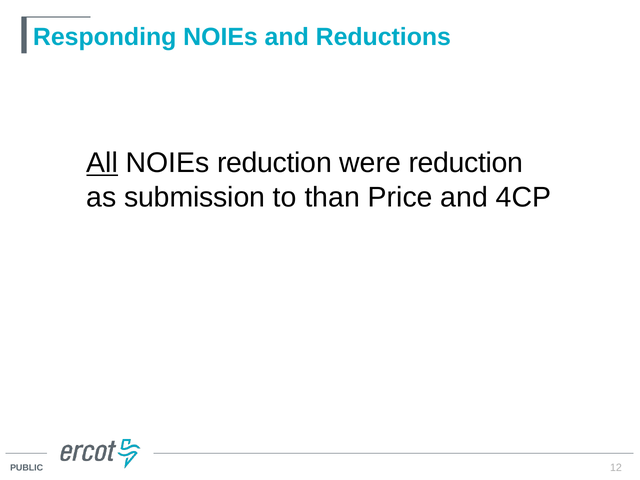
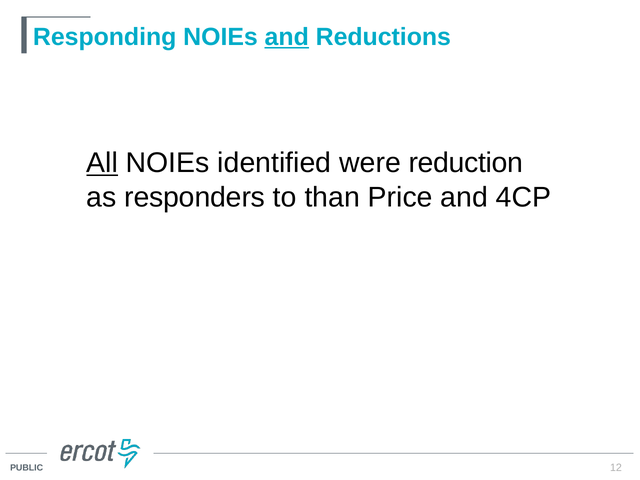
and underline: none -> present (287, 37)
NOIEs reduction: reduction -> identified (274, 163)
submission: submission -> responders (195, 197)
